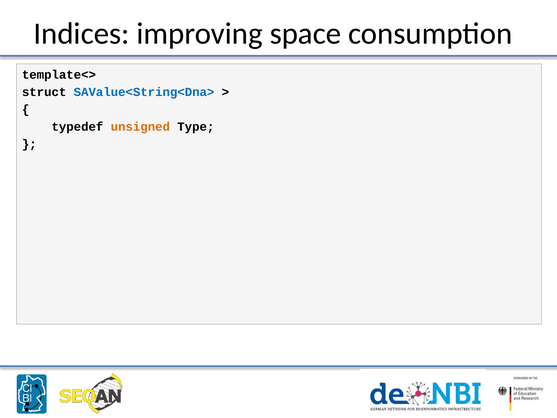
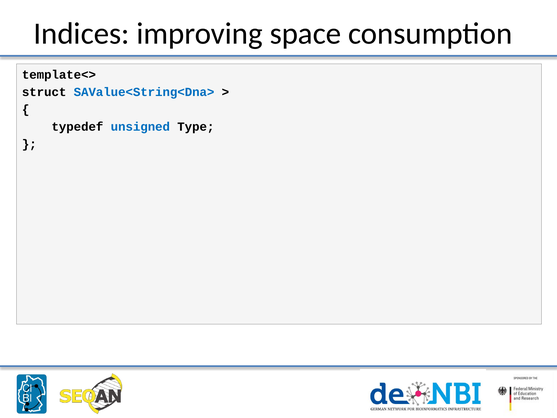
unsigned colour: orange -> blue (140, 127)
